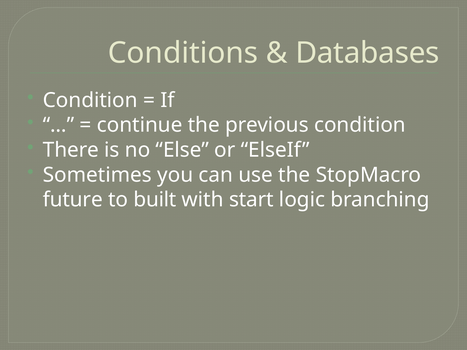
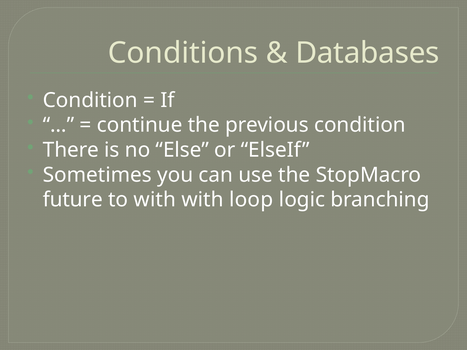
to built: built -> with (155, 200)
start: start -> loop (251, 200)
